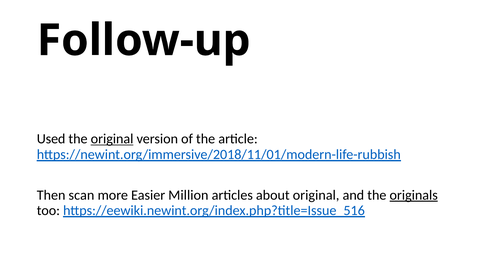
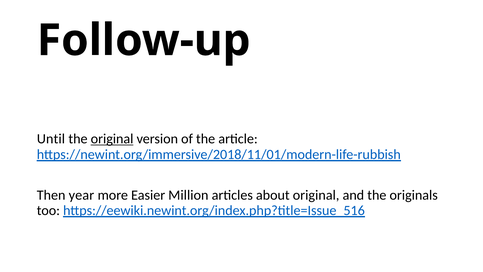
Used: Used -> Until (51, 139)
scan: scan -> year (81, 195)
originals underline: present -> none (414, 195)
